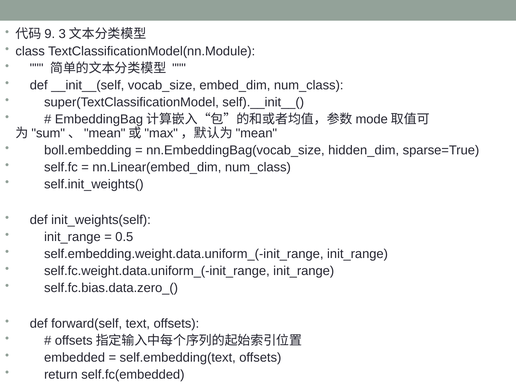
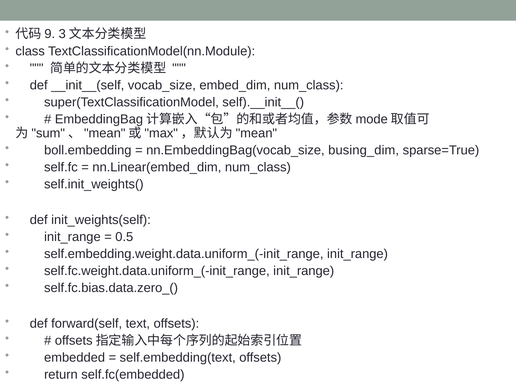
hidden_dim: hidden_dim -> busing_dim (364, 150)
